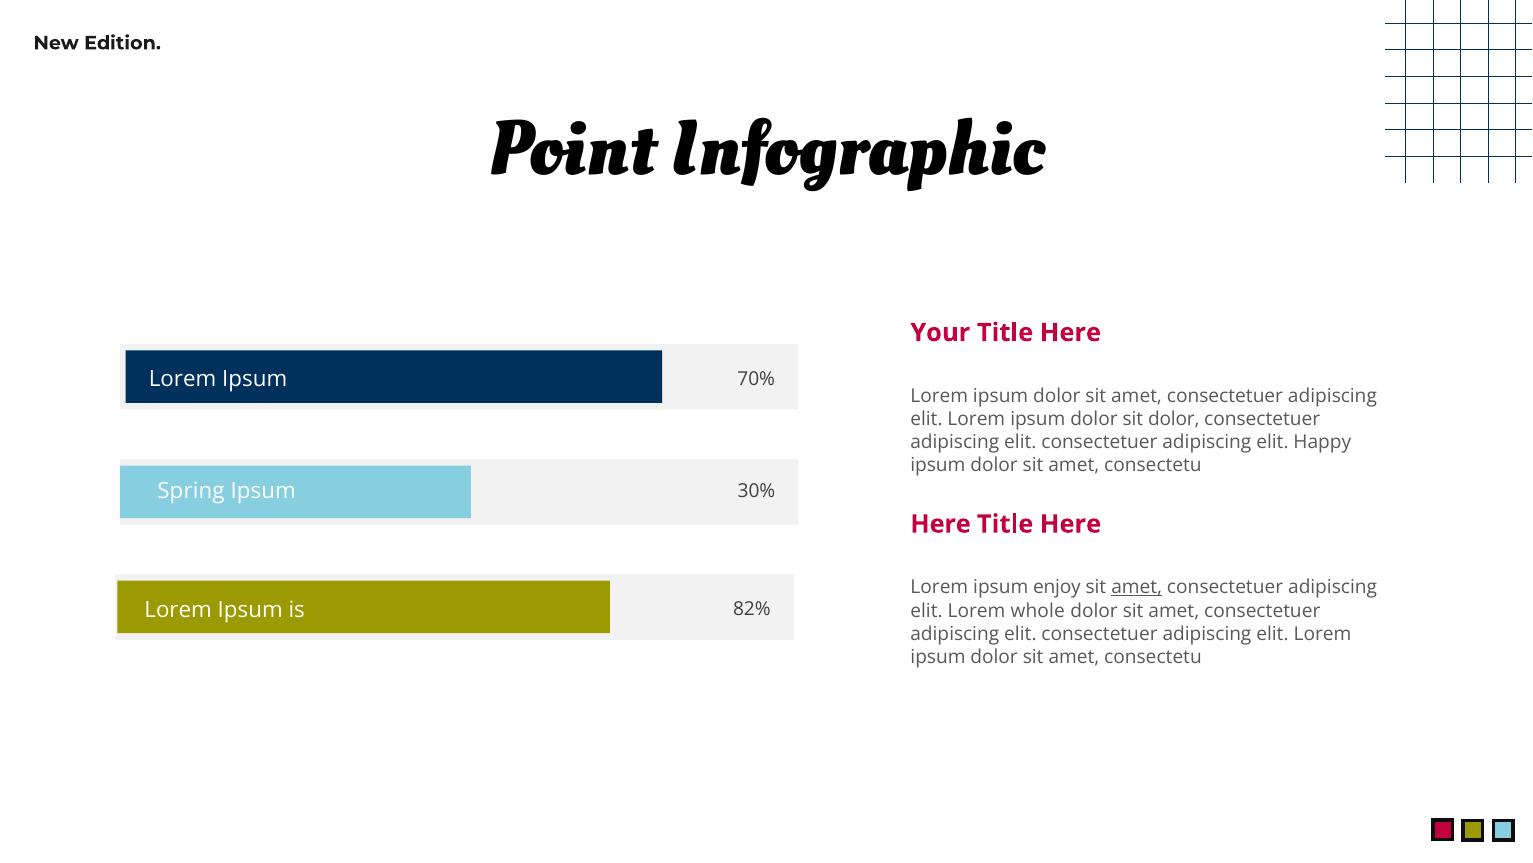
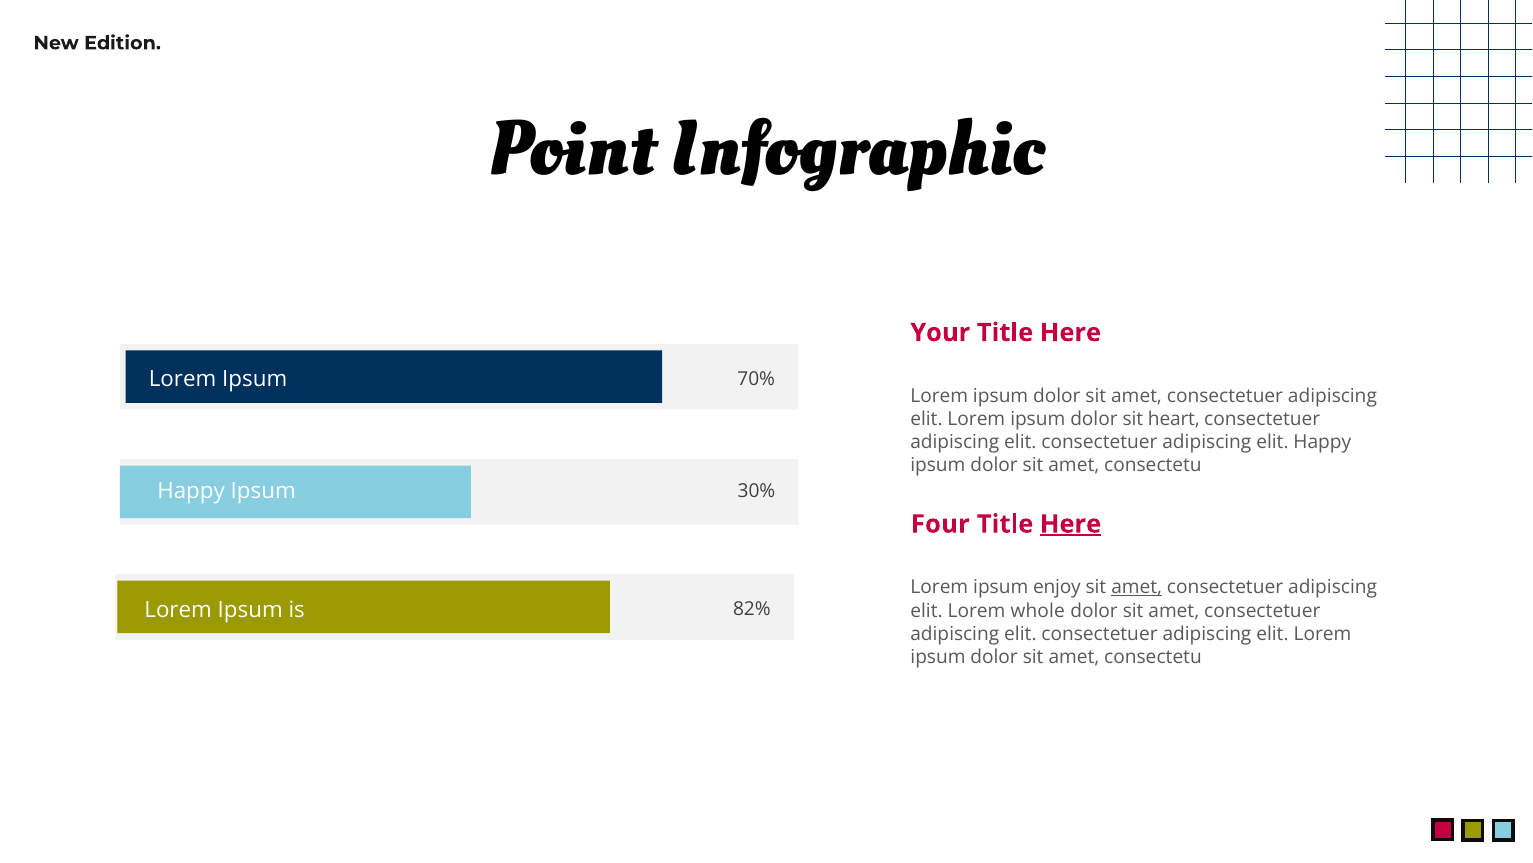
sit dolor: dolor -> heart (1174, 419)
Spring: Spring -> Happy (191, 491)
Here: Here -> Four (940, 524)
Here underline: none -> present (1071, 524)
